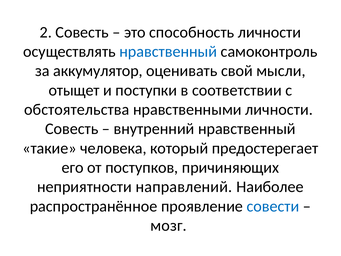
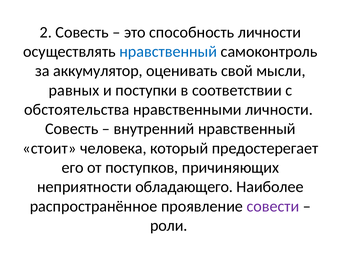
отыщет: отыщет -> равных (74, 90)
такие: такие -> стоит (49, 148)
направлений: направлений -> обладающего (184, 187)
совести colour: blue -> purple (273, 206)
мозг: мозг -> роли (169, 225)
